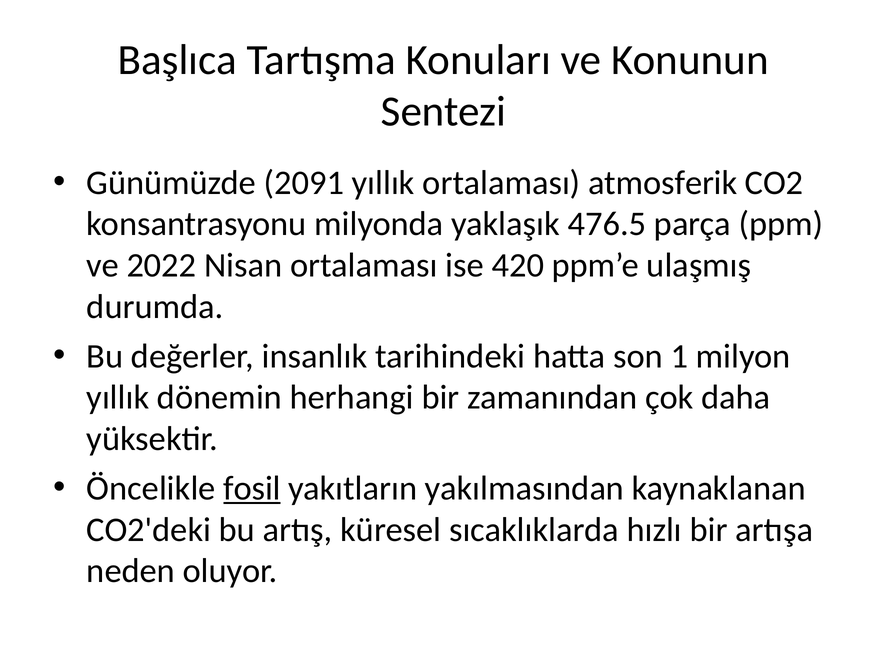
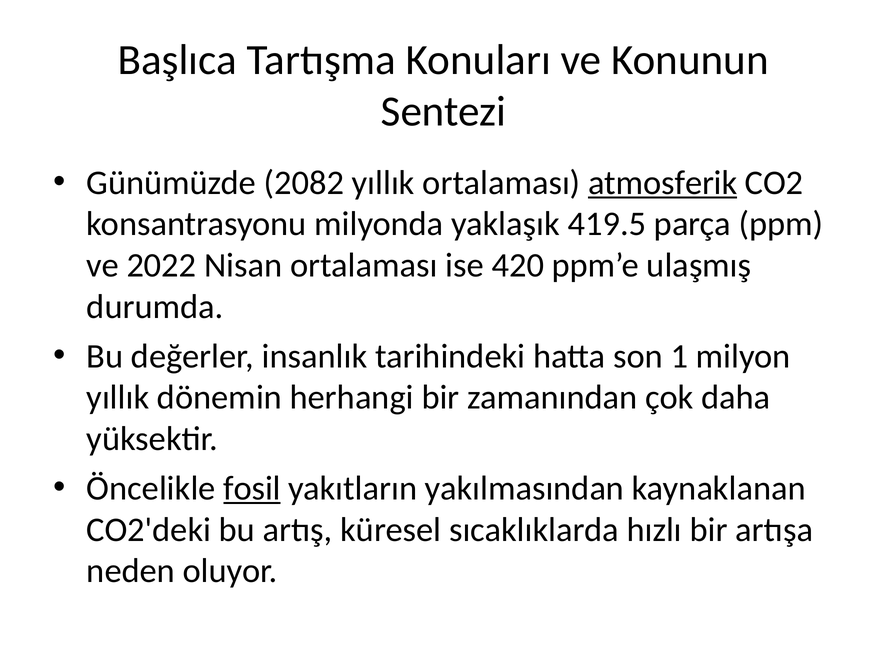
2091: 2091 -> 2082 (304, 183)
atmosferik underline: none -> present (663, 183)
476.5: 476.5 -> 419.5 (607, 224)
